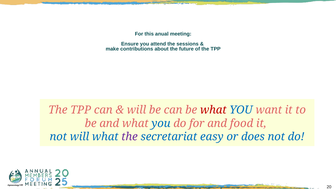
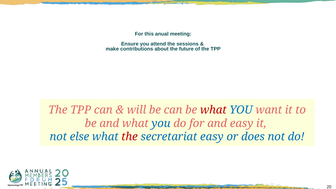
and food: food -> easy (242, 123)
not will: will -> else (79, 137)
the colour: purple -> red (130, 137)
